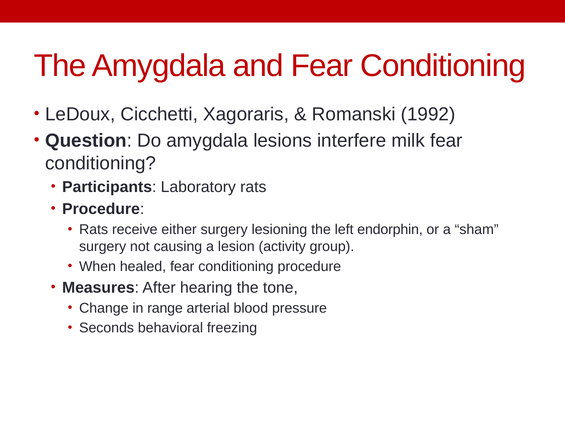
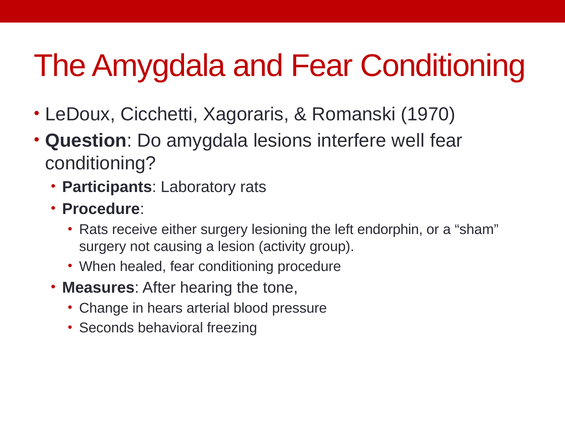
1992: 1992 -> 1970 (428, 114)
milk: milk -> well (408, 141)
range: range -> hears (165, 308)
